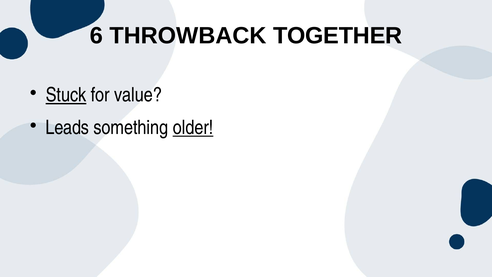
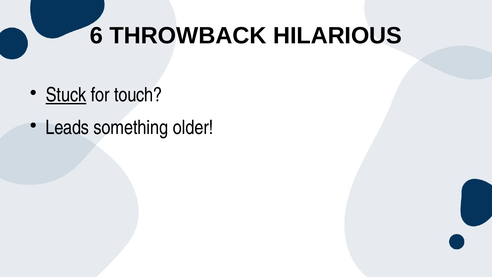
TOGETHER: TOGETHER -> HILARIOUS (338, 36)
value: value -> touch (138, 95)
older underline: present -> none (193, 128)
